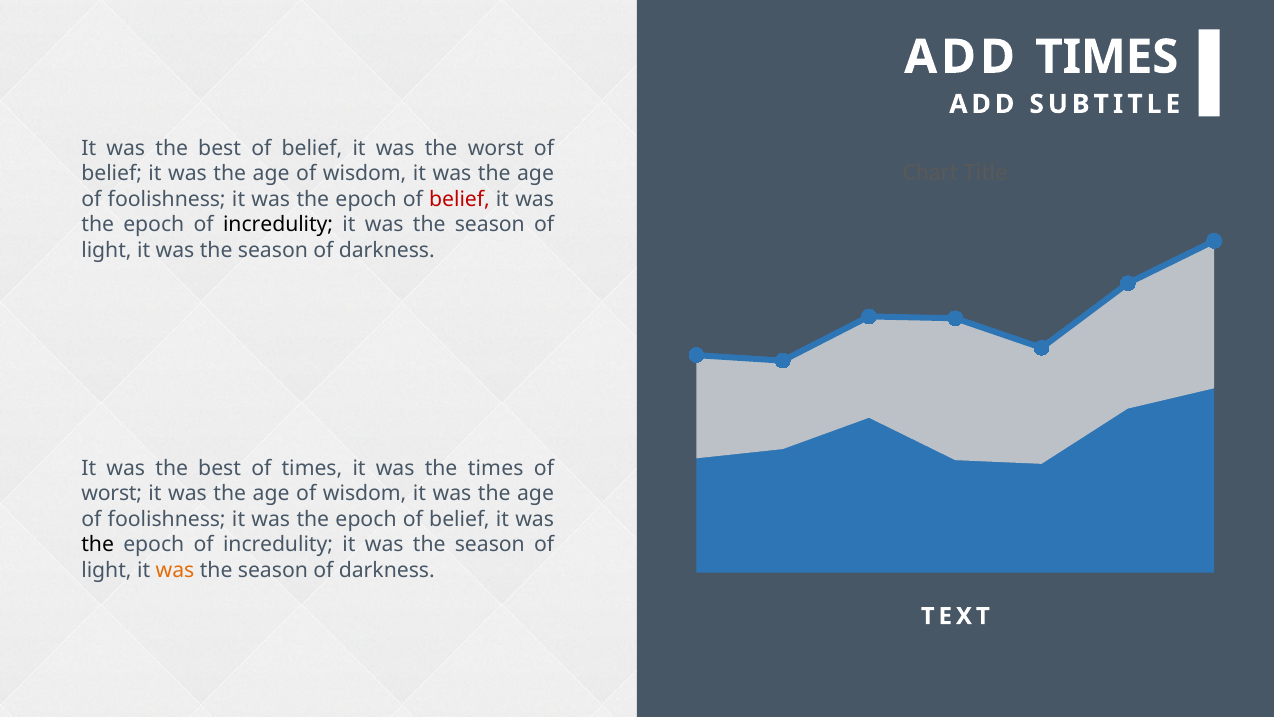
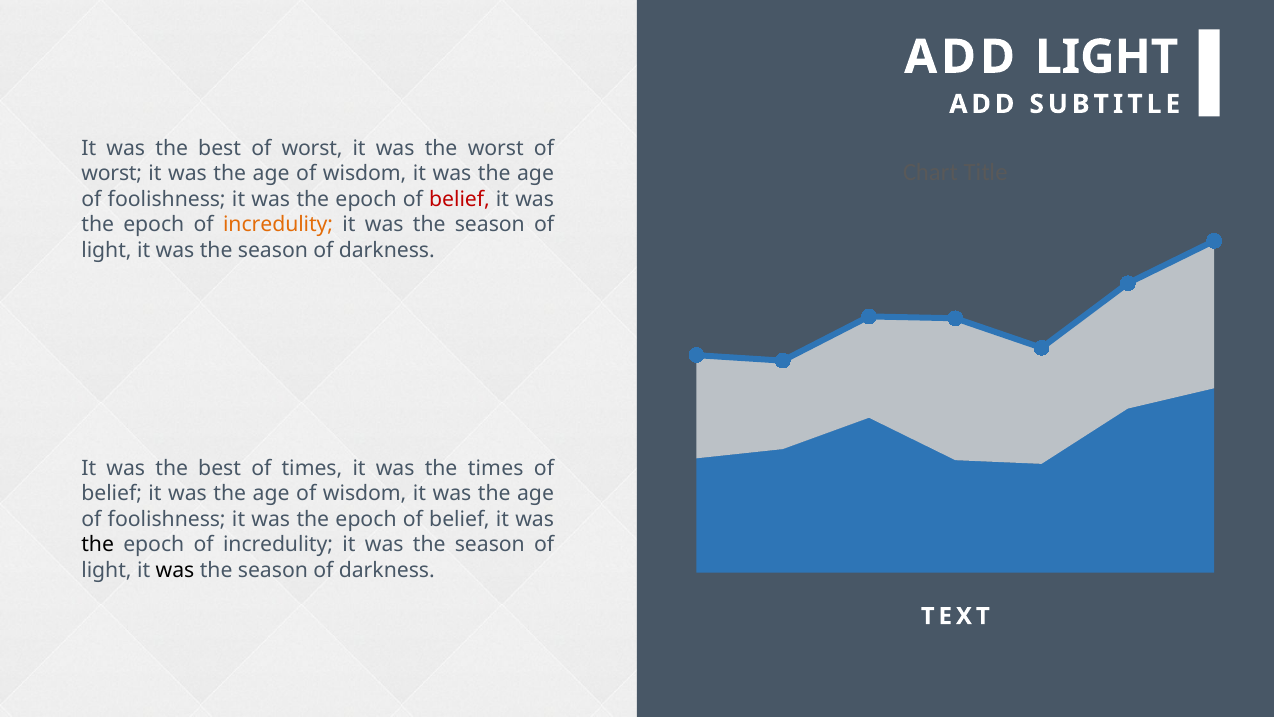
ADD TIMES: TIMES -> LIGHT (1107, 57)
best of belief: belief -> worst (312, 148)
belief: belief -> worst (112, 174)
incredulity colour: black -> orange (278, 225)
worst: worst -> belief (112, 493)
was colour: orange -> black (175, 570)
